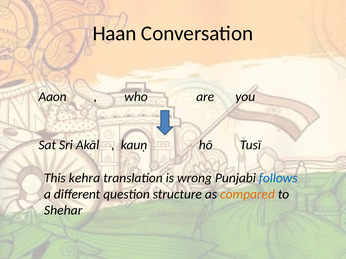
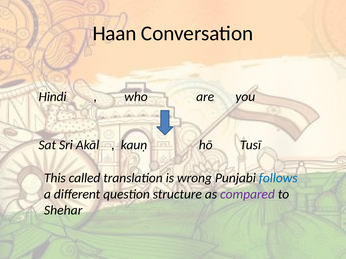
Aaon: Aaon -> Hindi (53, 97)
kehra: kehra -> called (85, 178)
compared colour: orange -> purple (247, 194)
